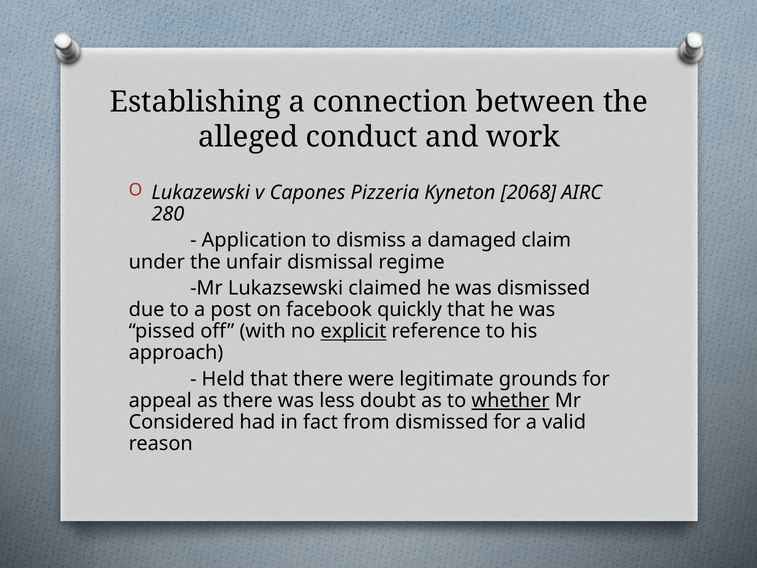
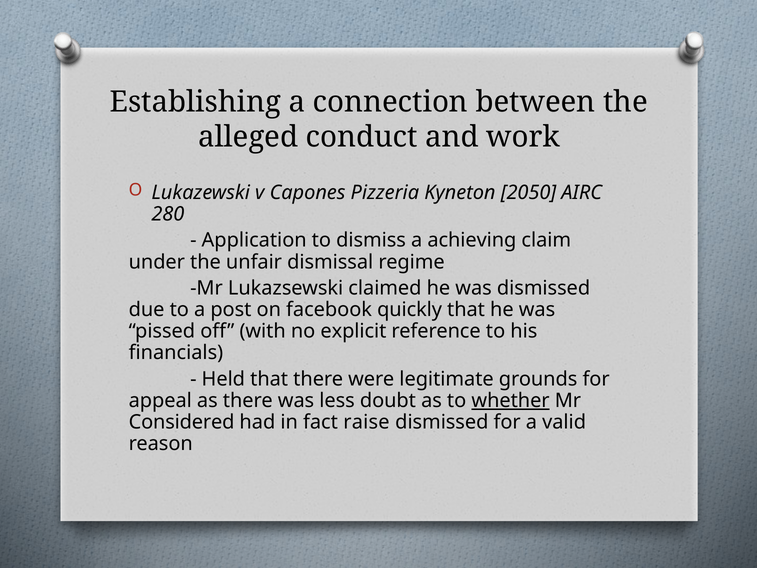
2068: 2068 -> 2050 (528, 193)
damaged: damaged -> achieving (472, 240)
explicit underline: present -> none (353, 331)
approach: approach -> financials (176, 353)
from: from -> raise (366, 422)
